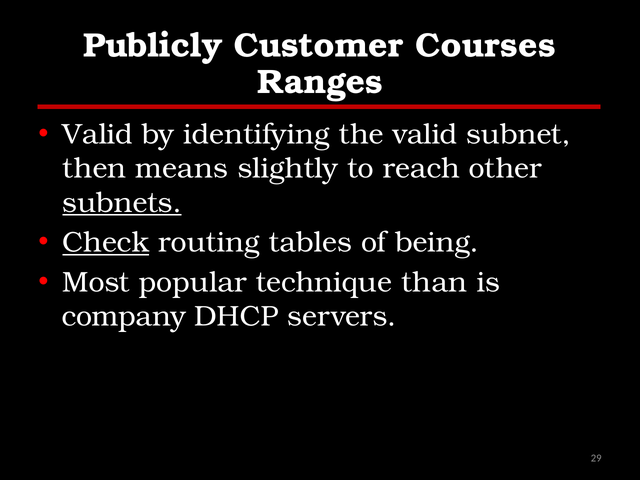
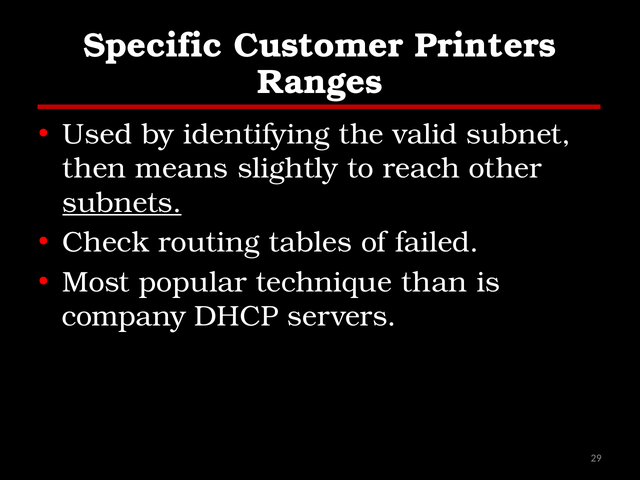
Publicly: Publicly -> Specific (153, 45)
Courses: Courses -> Printers (486, 45)
Valid: Valid -> Used (97, 134)
Check underline: present -> none (106, 242)
being: being -> failed (437, 242)
